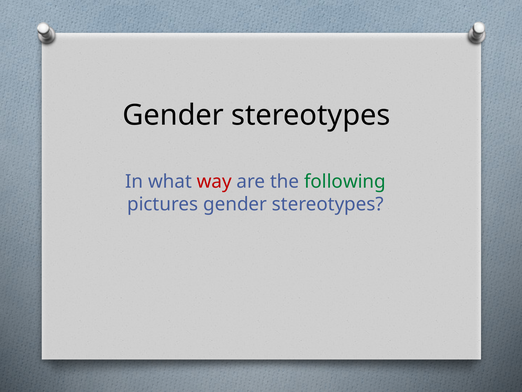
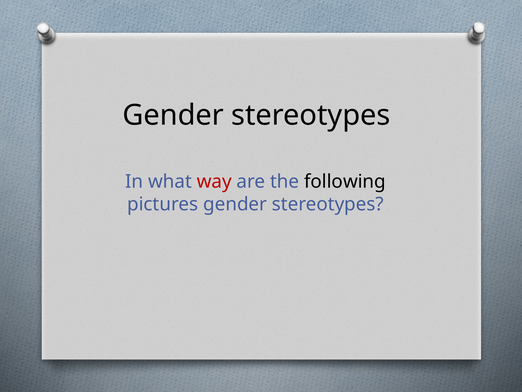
following colour: green -> black (345, 182)
